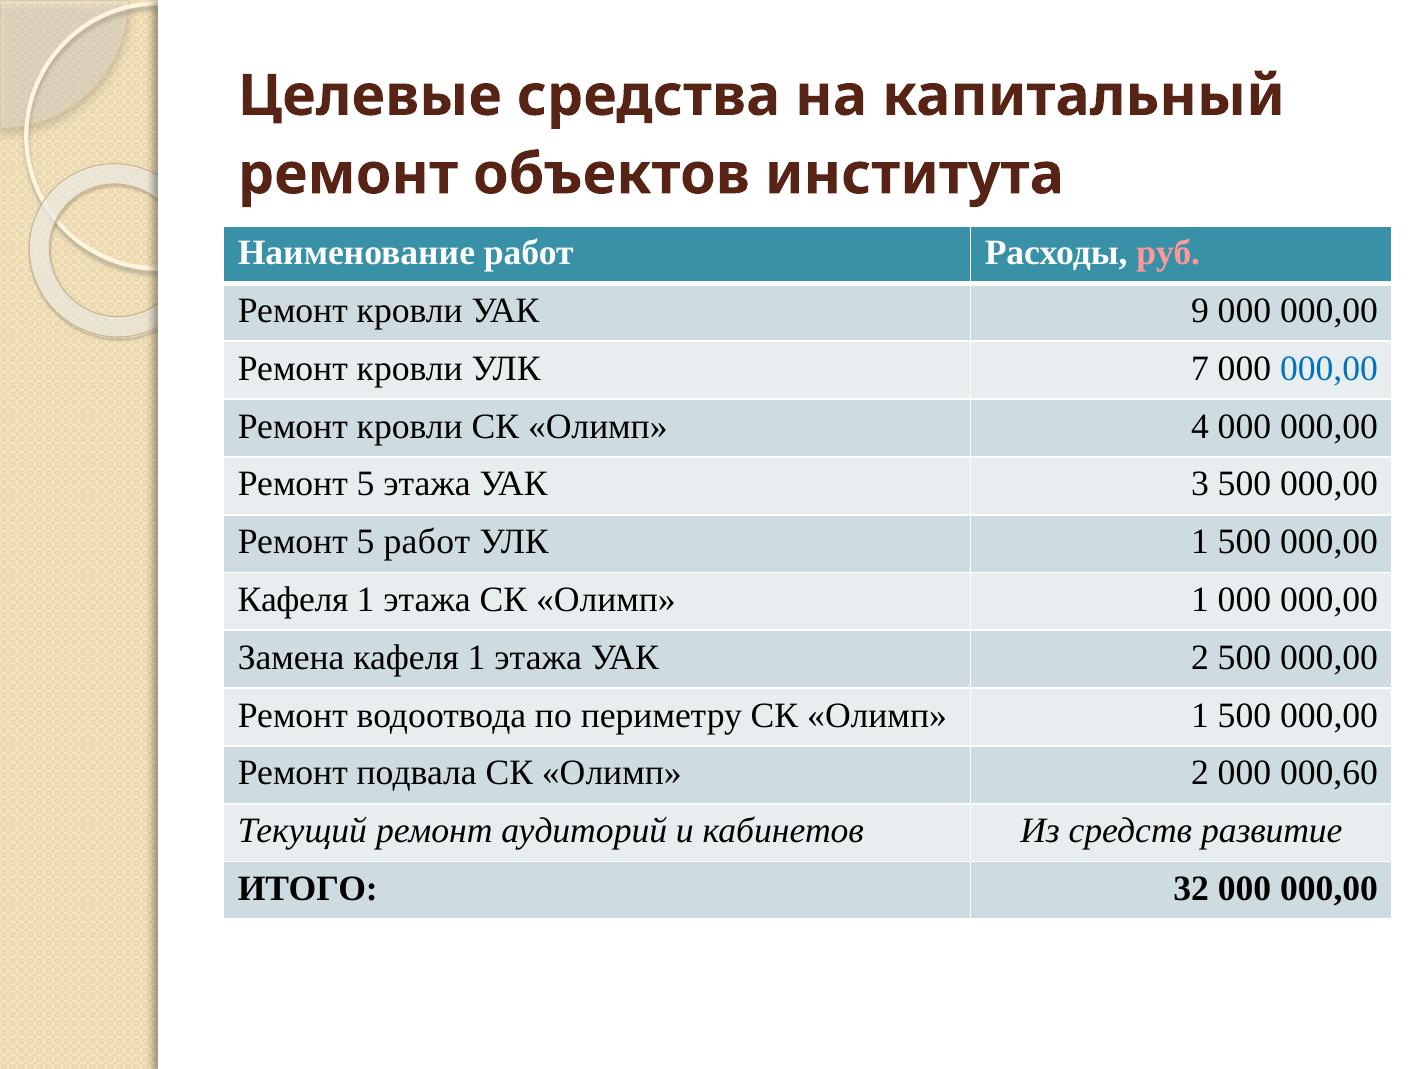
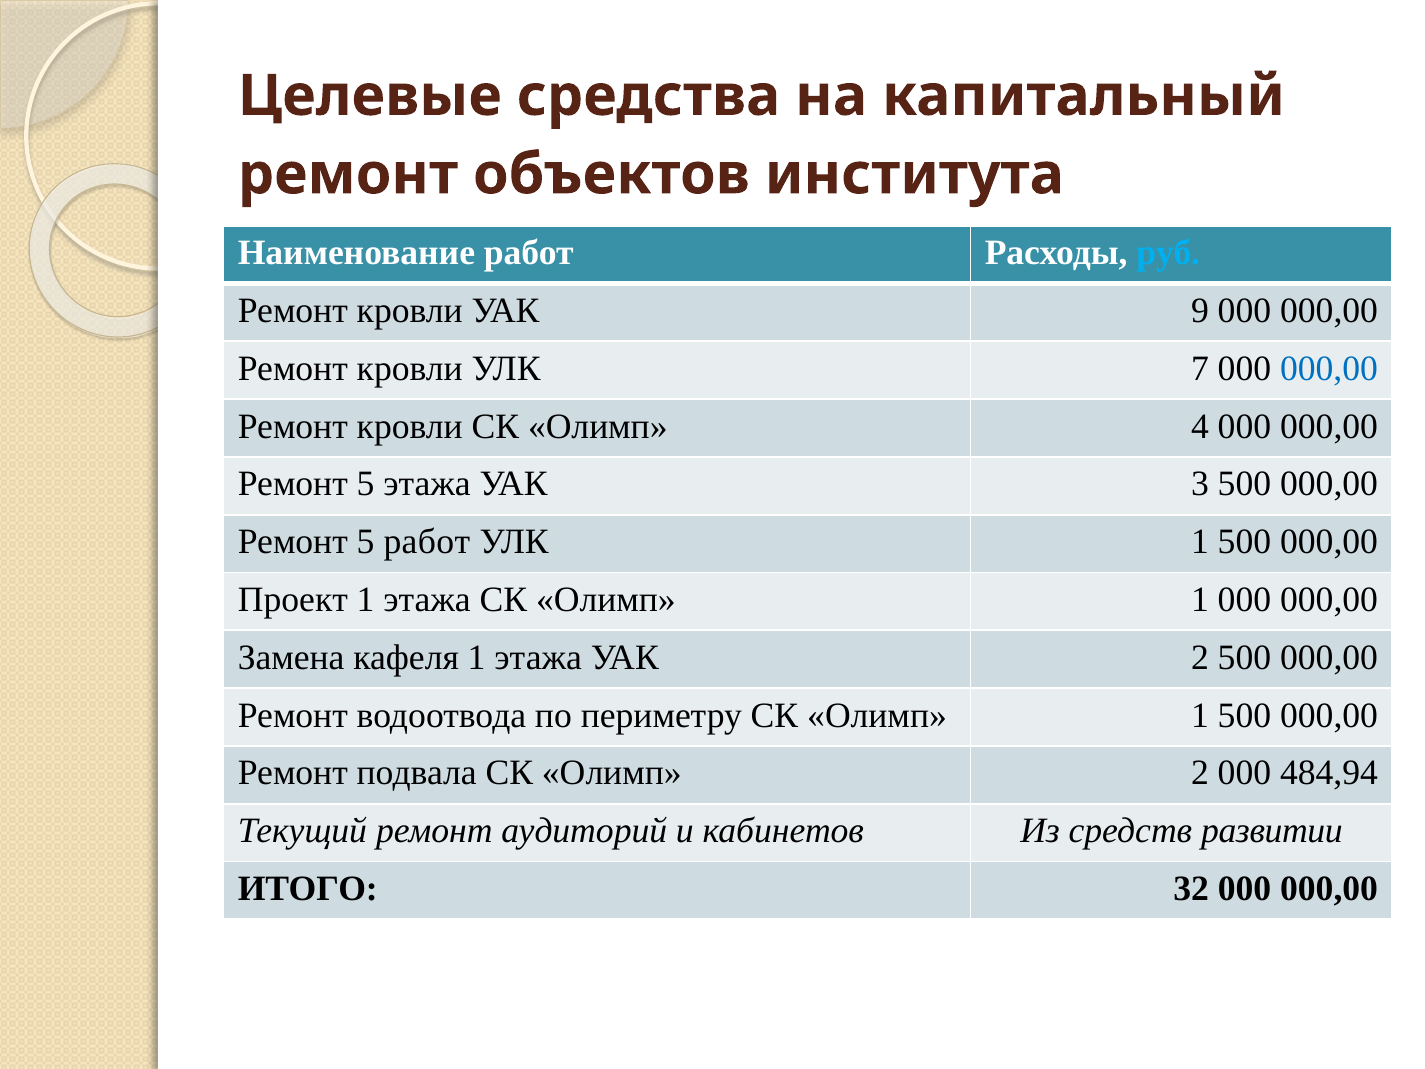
руб colour: pink -> light blue (1168, 253)
Кафеля: Кафеля -> Проект (293, 600)
000,60: 000,60 -> 484,94 (1329, 773)
развитие: развитие -> развитии (1272, 831)
